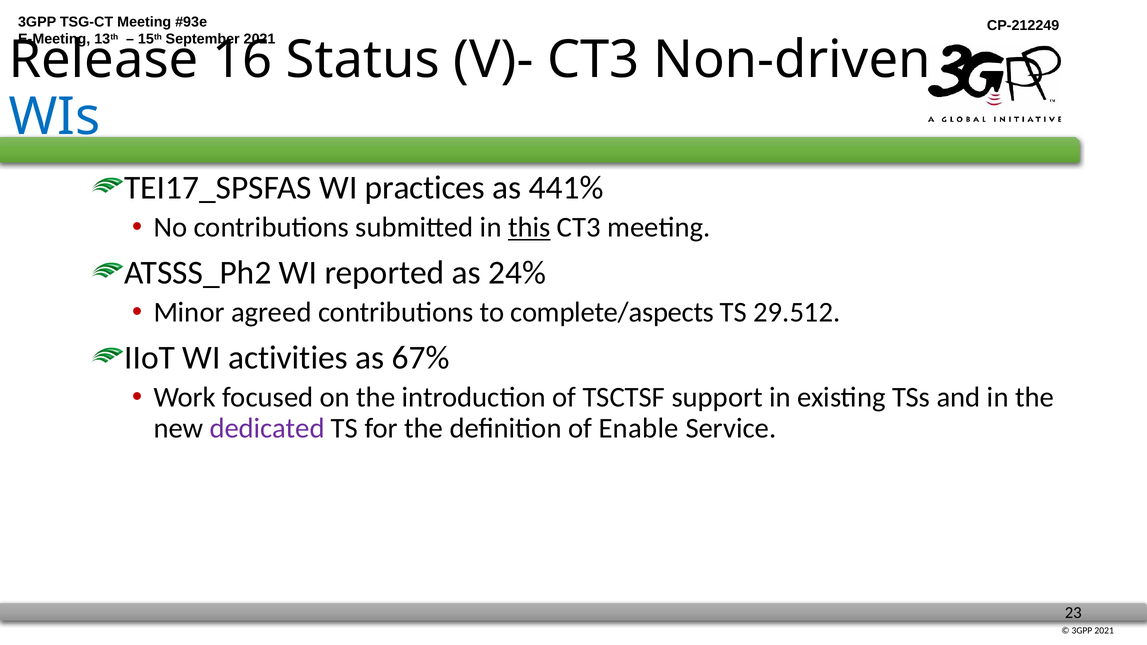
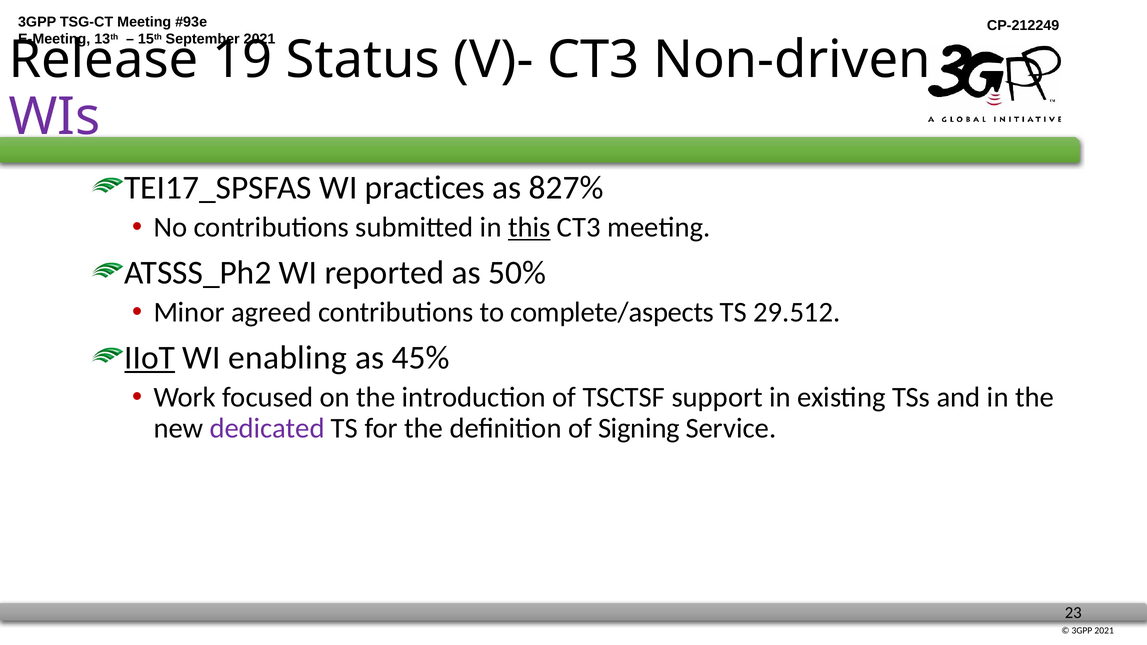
16: 16 -> 19 (242, 60)
WIs colour: blue -> purple (55, 117)
441%: 441% -> 827% (566, 188)
24%: 24% -> 50% (517, 273)
IIoT underline: none -> present (150, 358)
activities: activities -> enabling (288, 358)
67%: 67% -> 45% (421, 358)
Enable: Enable -> Signing (639, 428)
